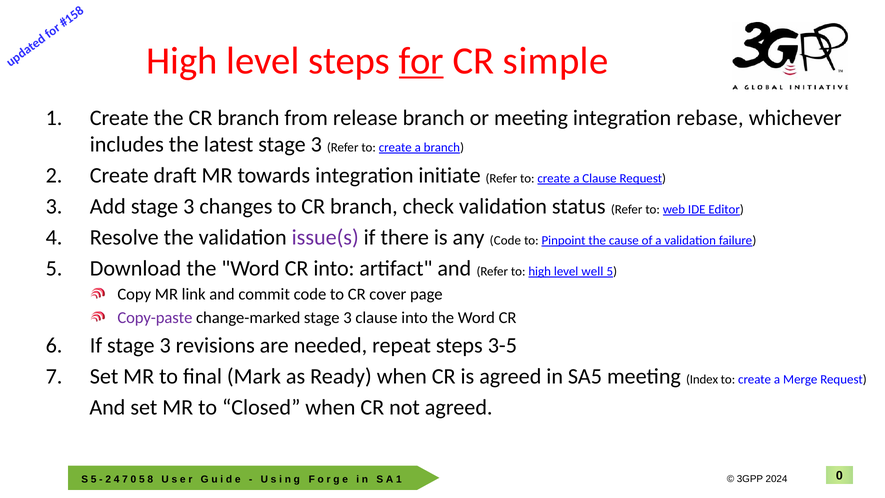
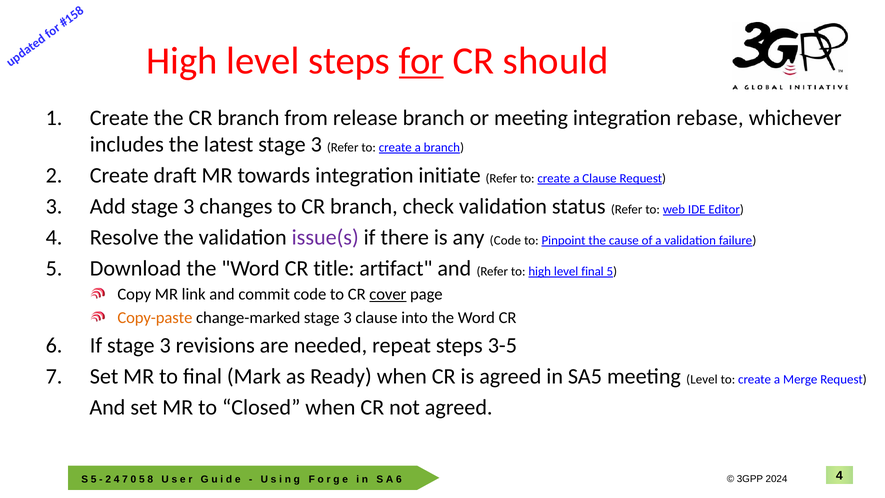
simple: simple -> should (556, 61)
CR into: into -> title (334, 268)
level well: well -> final (593, 271)
cover underline: none -> present (388, 294)
Copy-paste colour: purple -> orange (155, 318)
meeting Index: Index -> Level (702, 380)
0: 0 -> 4 (839, 475)
A 1: 1 -> 6 (399, 479)
